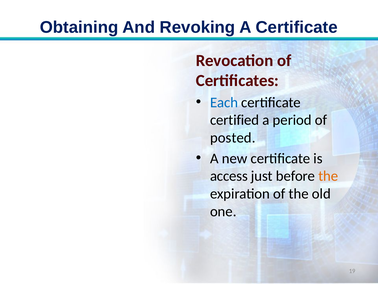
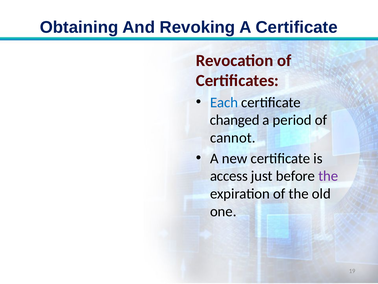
certified: certified -> changed (235, 120)
posted: posted -> cannot (233, 138)
the colour: orange -> purple (328, 176)
